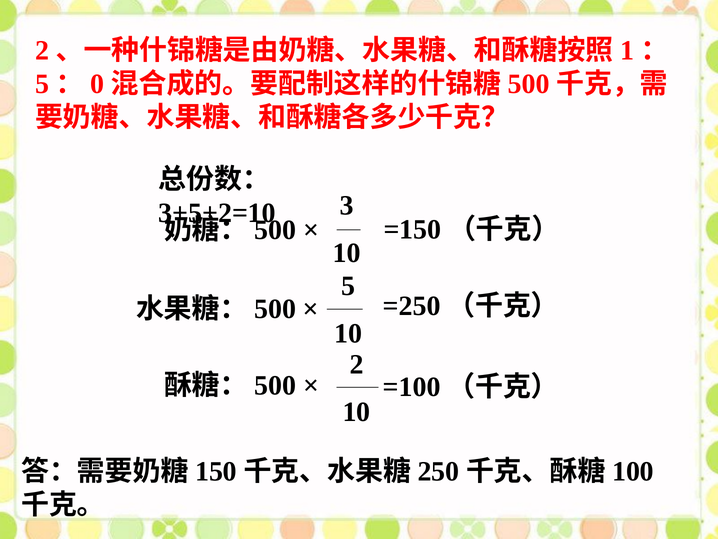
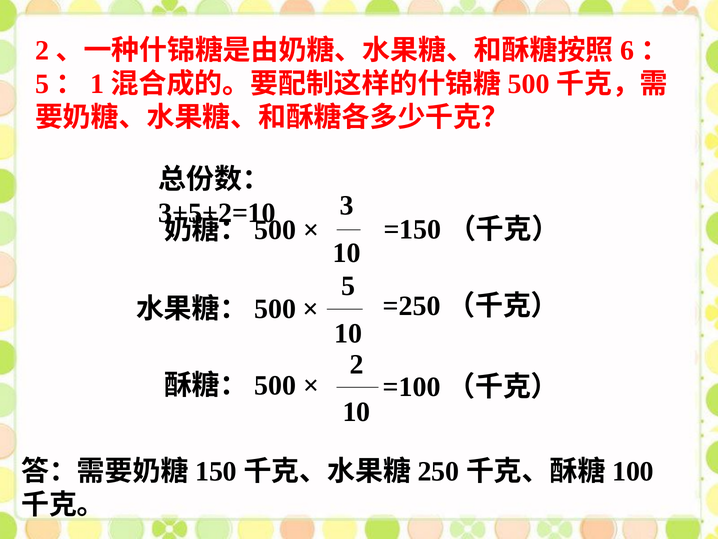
1: 1 -> 6 (627, 50)
0: 0 -> 1 (97, 84)
